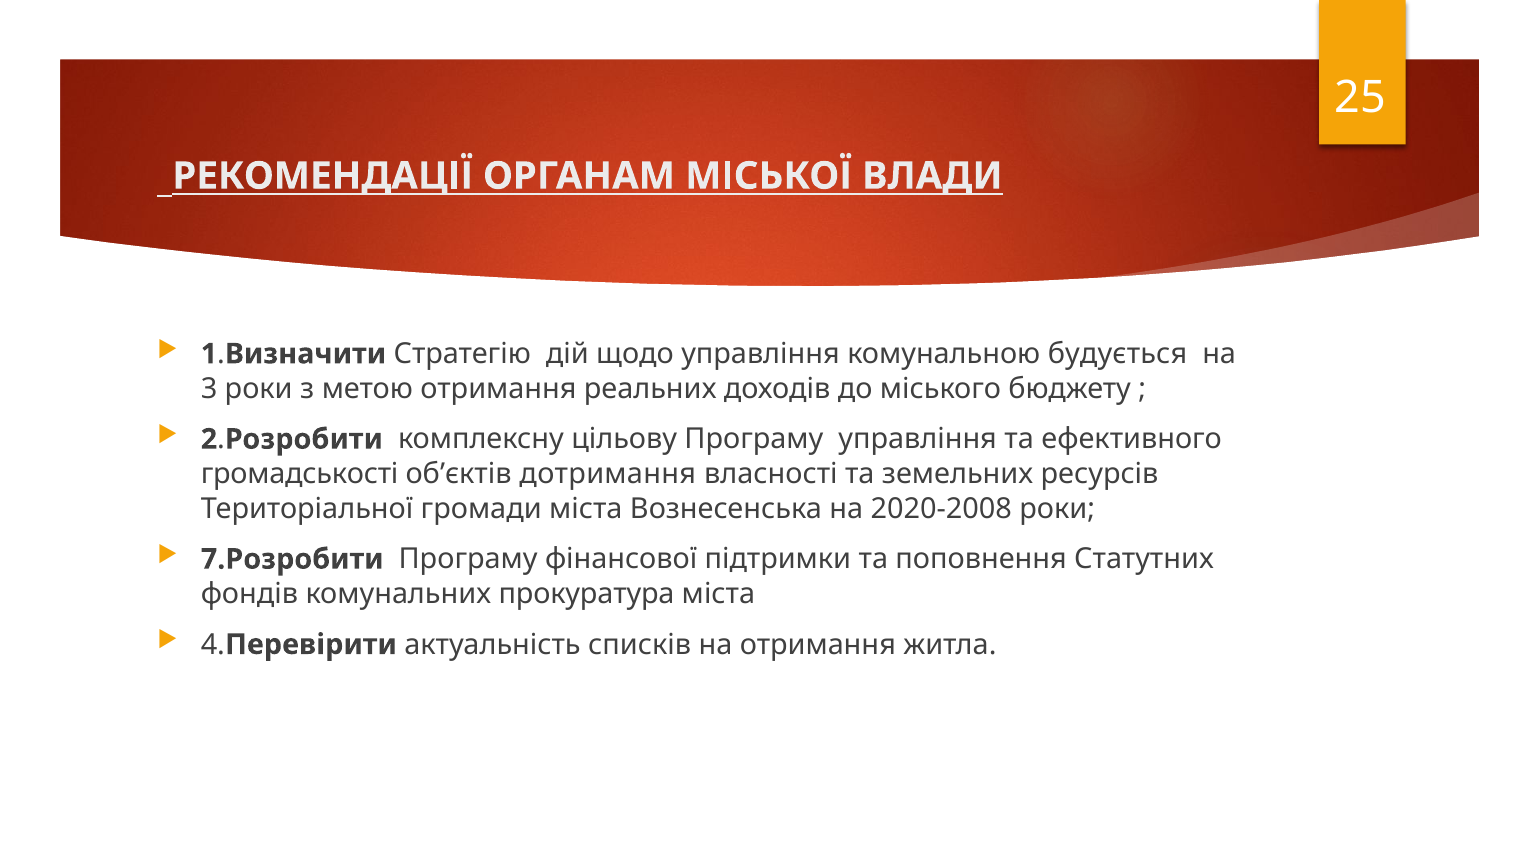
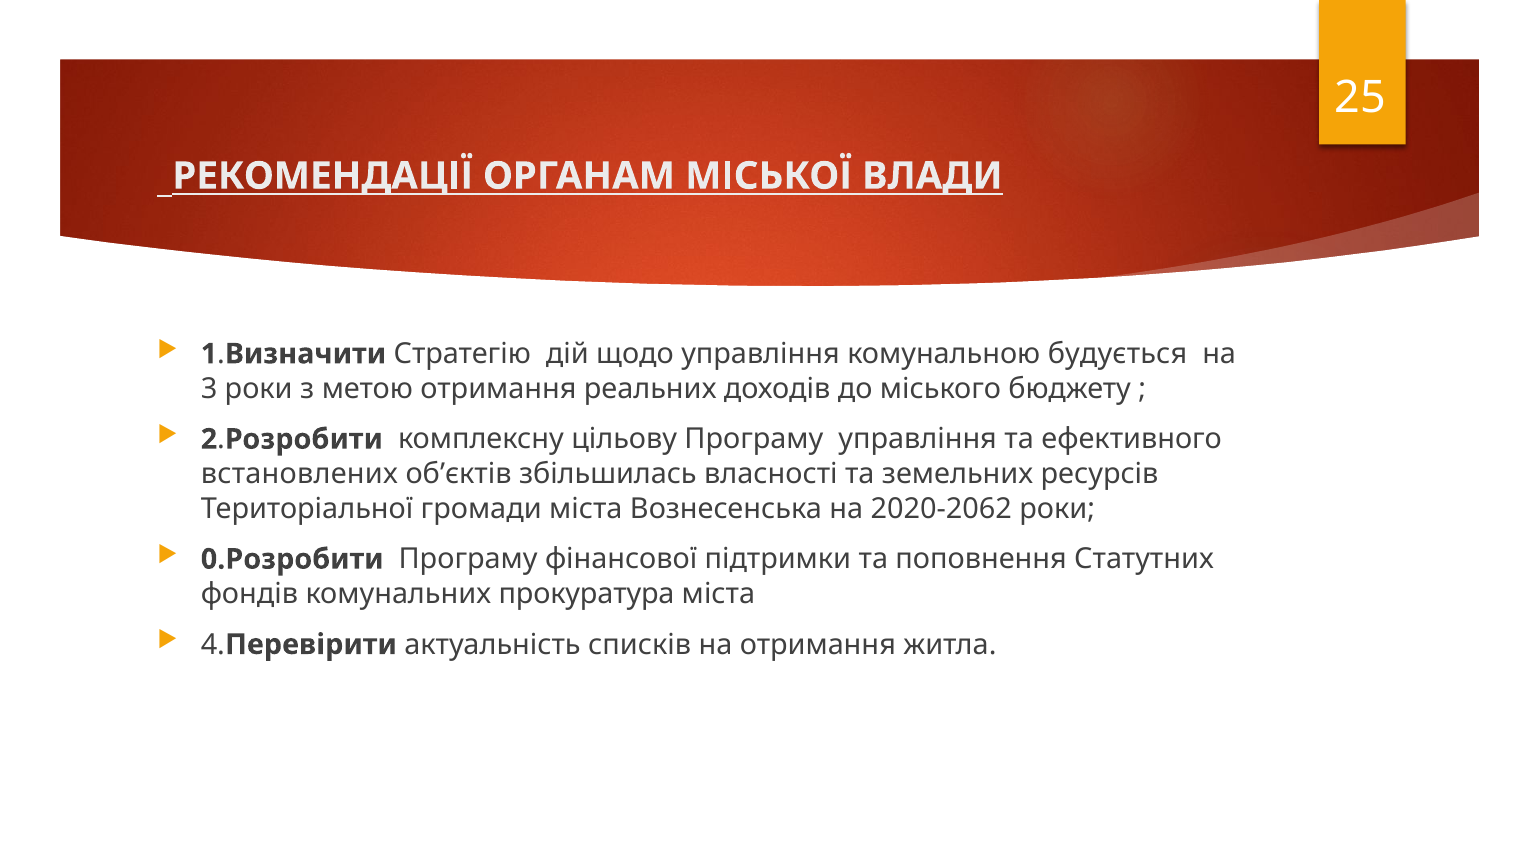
громадськості: громадськості -> встановлених (299, 474)
дотримання: дотримання -> збільшилась (608, 474)
2020-2008: 2020-2008 -> 2020-2062 (941, 509)
7.Розробити: 7.Розробити -> 0.Розробити (292, 559)
